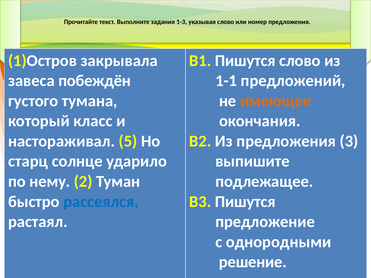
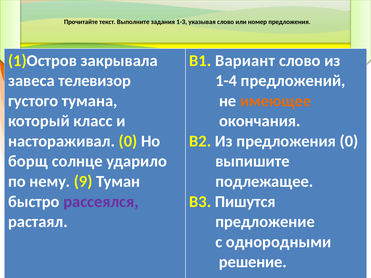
В1 Пишутся: Пишутся -> Вариант (245, 61)
побеждён: побеждён -> телевизор (95, 81)
1-1: 1-1 -> 1-4 (226, 81)
настораживал 5: 5 -> 0 (128, 141)
предложения 3: 3 -> 0 (349, 141)
старц: старц -> борщ (28, 161)
2: 2 -> 9 (83, 182)
рассеялся colour: blue -> purple (101, 202)
